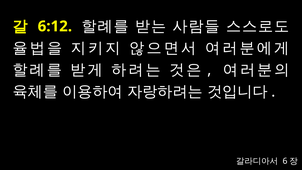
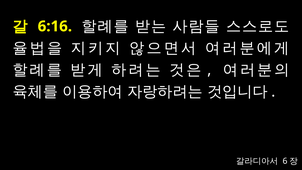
6:12: 6:12 -> 6:16 (55, 26)
